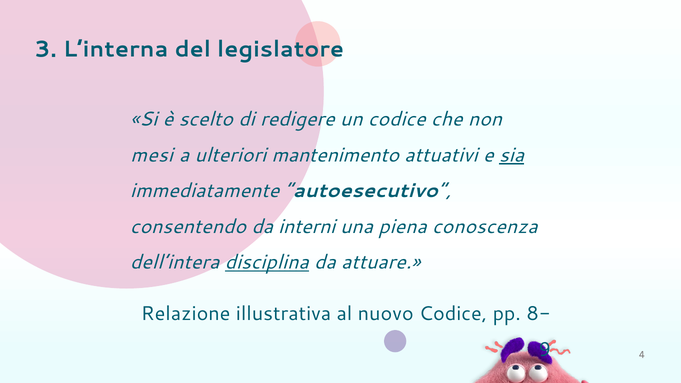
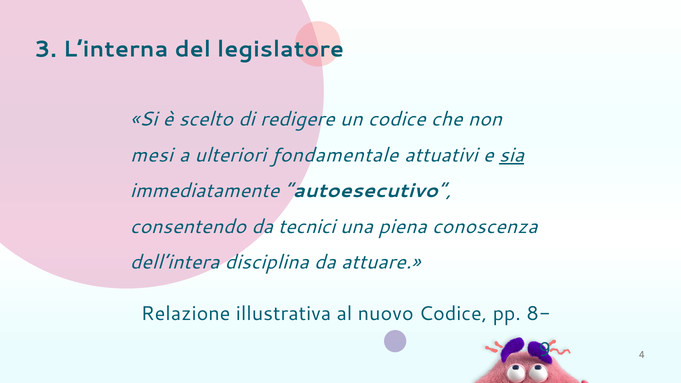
mantenimento: mantenimento -> fondamentale (335, 155)
interni: interni -> tecnici (307, 227)
disciplina underline: present -> none (267, 262)
